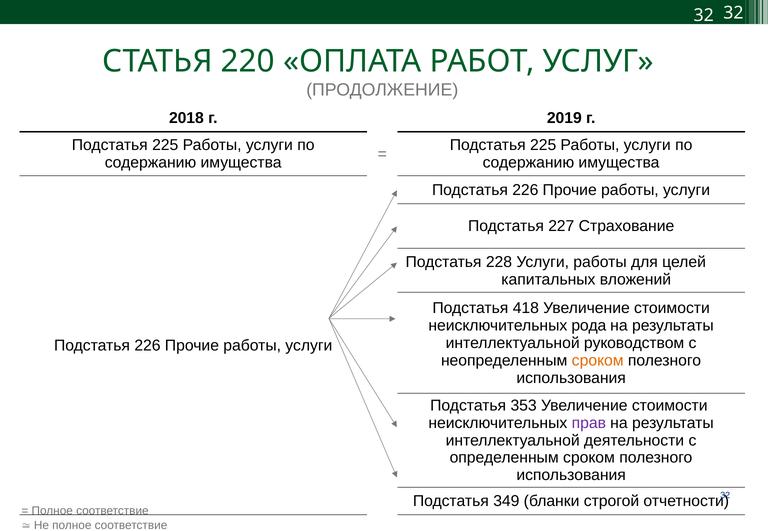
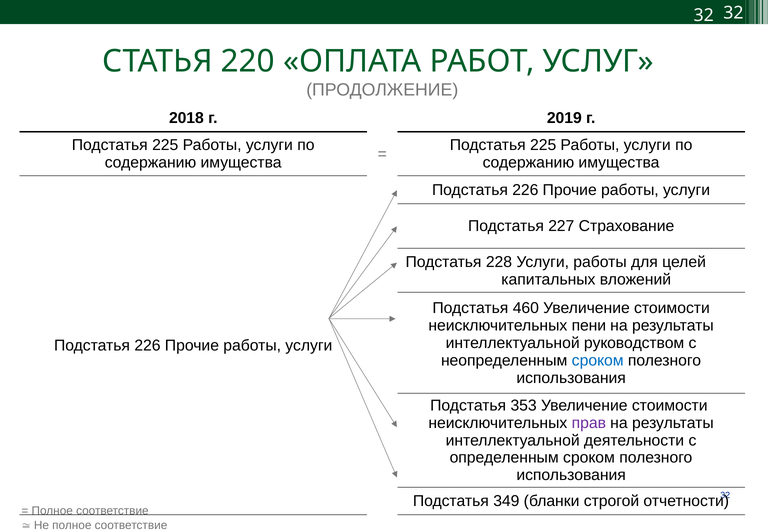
418: 418 -> 460 (526, 308)
рода: рода -> пени (589, 326)
сроком colour: orange -> blue (598, 361)
